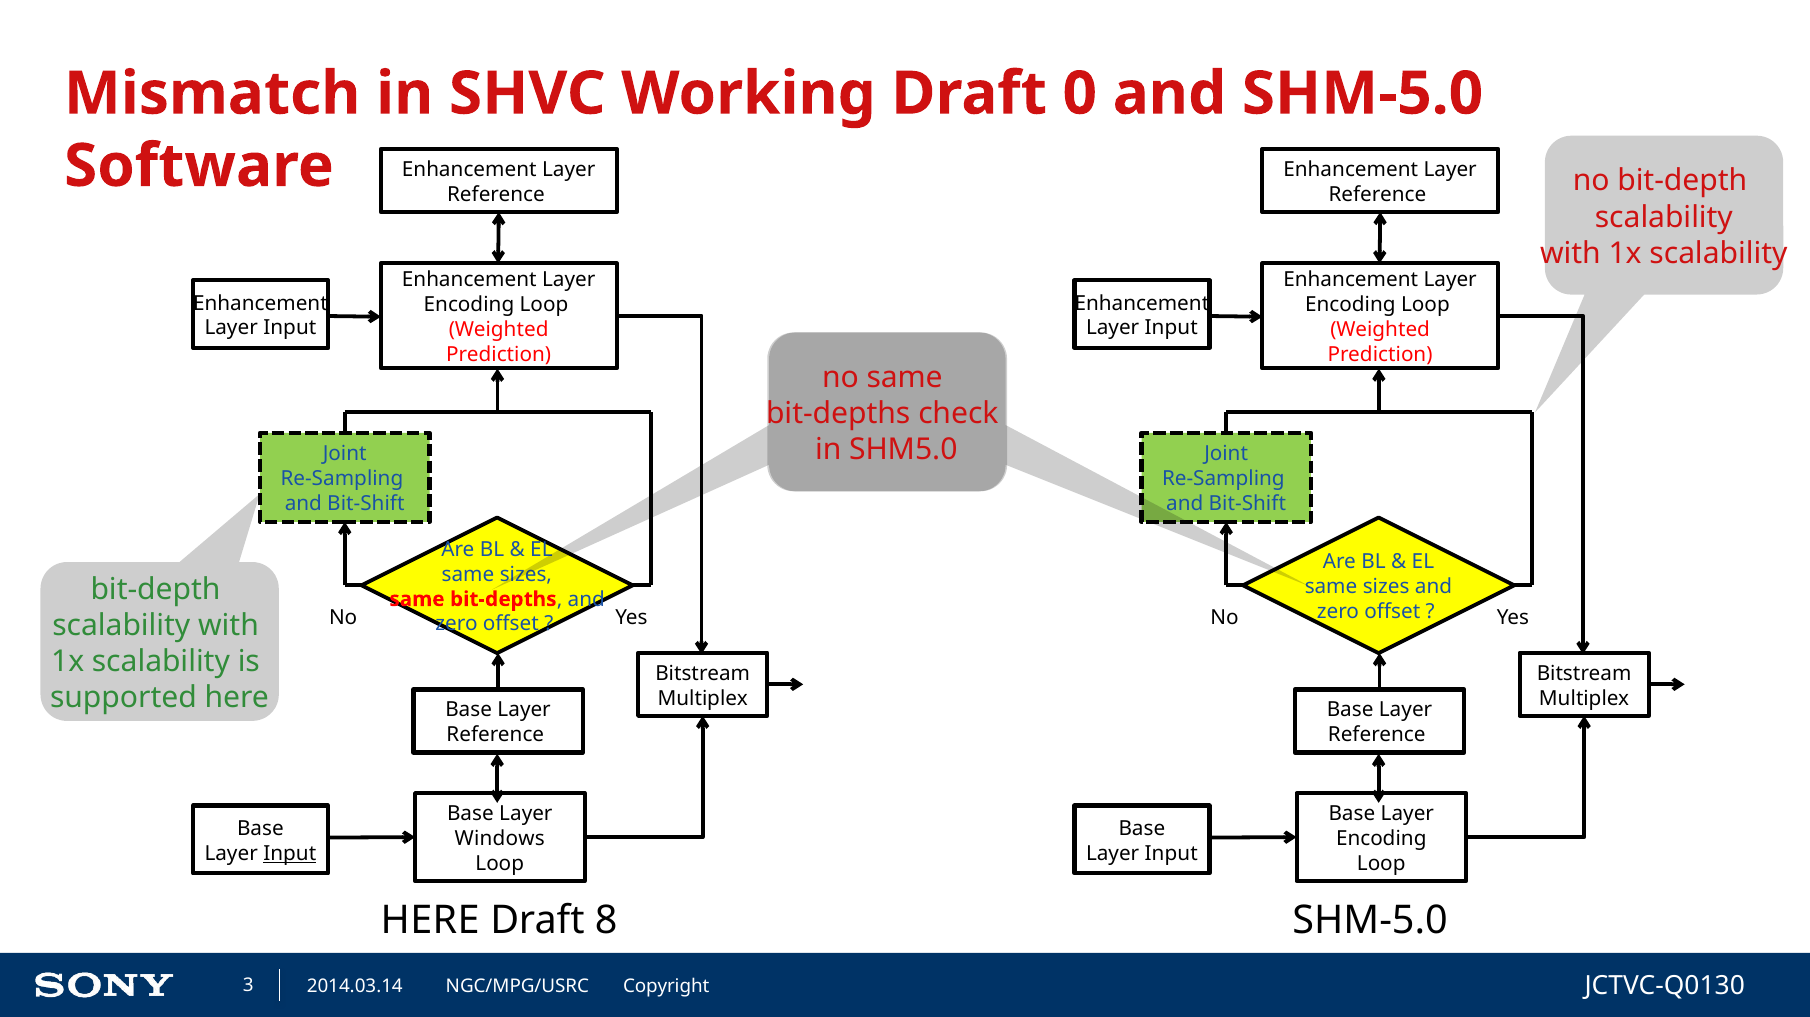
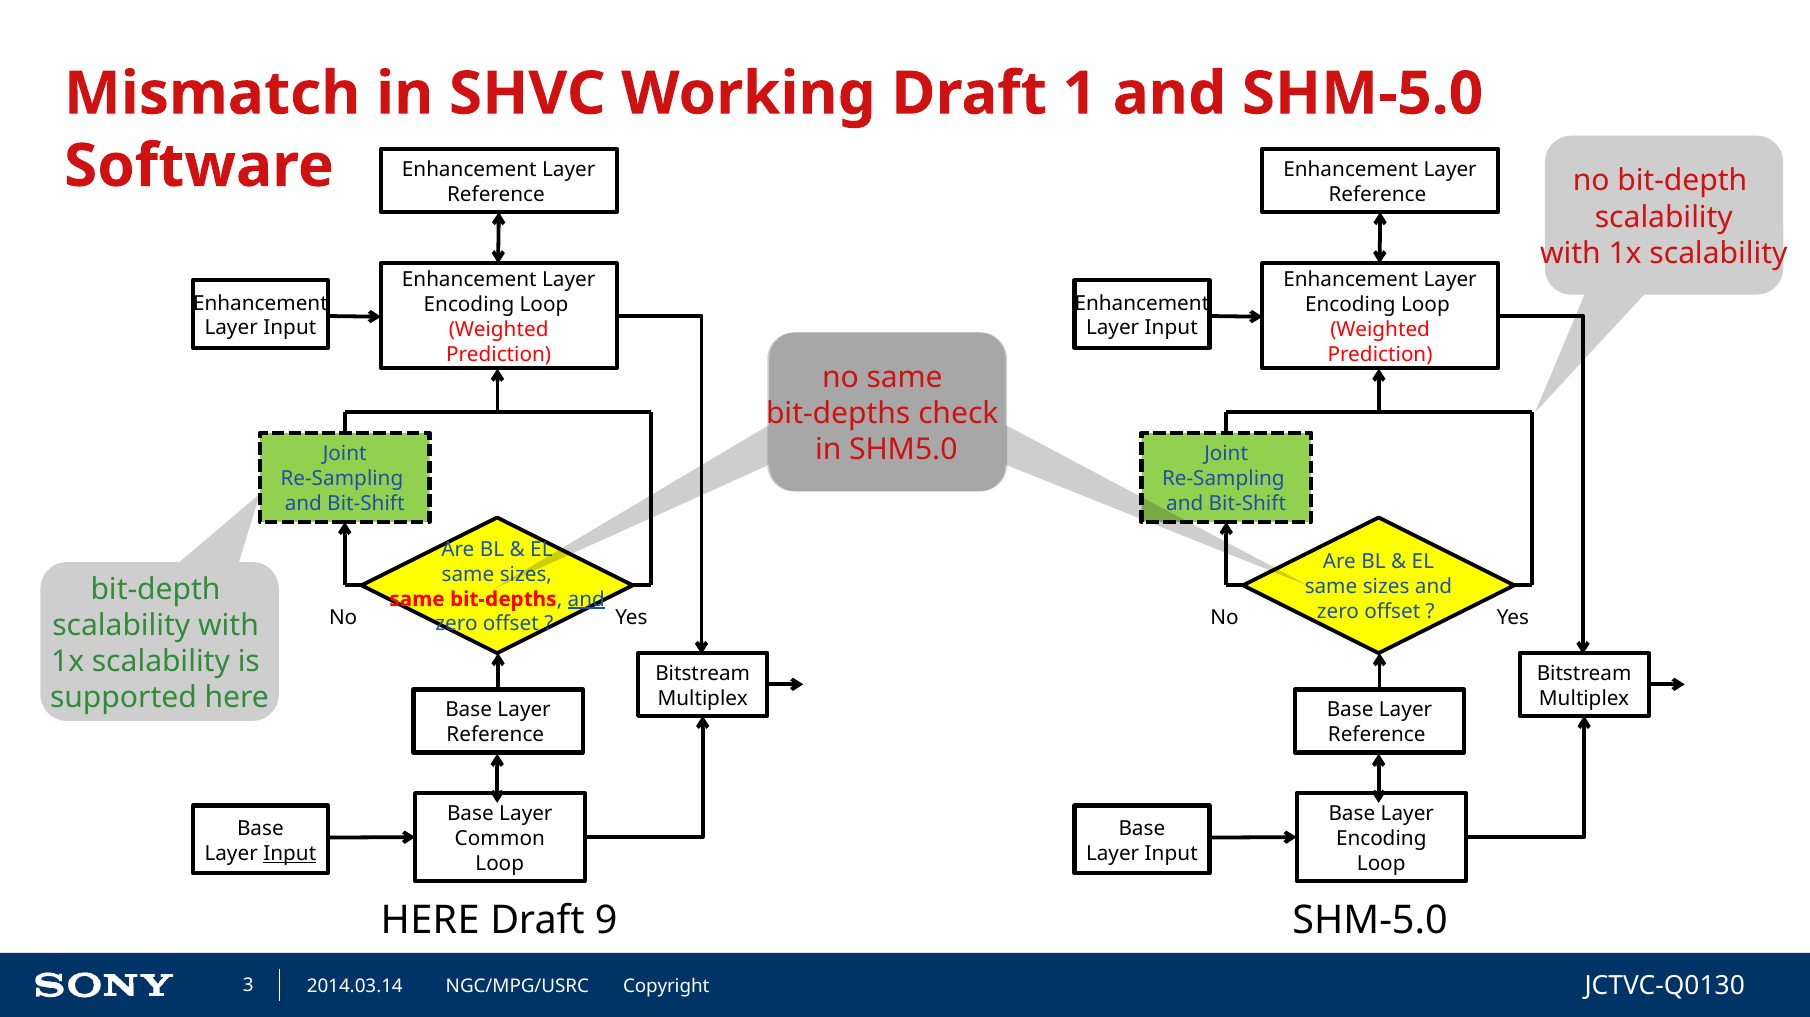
0: 0 -> 1 (1080, 94)
and underline: none -> present (586, 599)
Windows: Windows -> Common (500, 839)
8: 8 -> 9 (606, 921)
